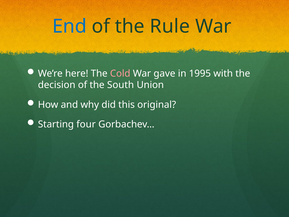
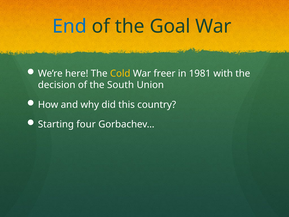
Rule: Rule -> Goal (170, 26)
Cold colour: pink -> yellow (120, 73)
gave: gave -> freer (165, 73)
1995: 1995 -> 1981 (200, 73)
original: original -> country (157, 105)
